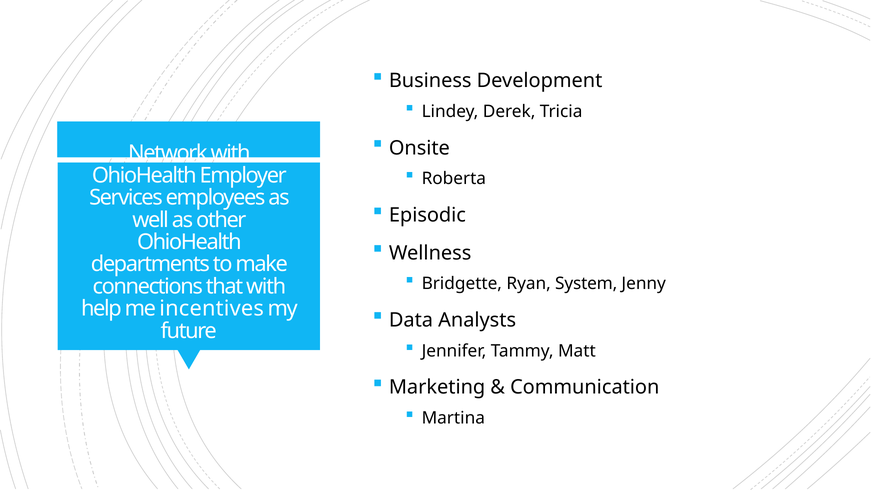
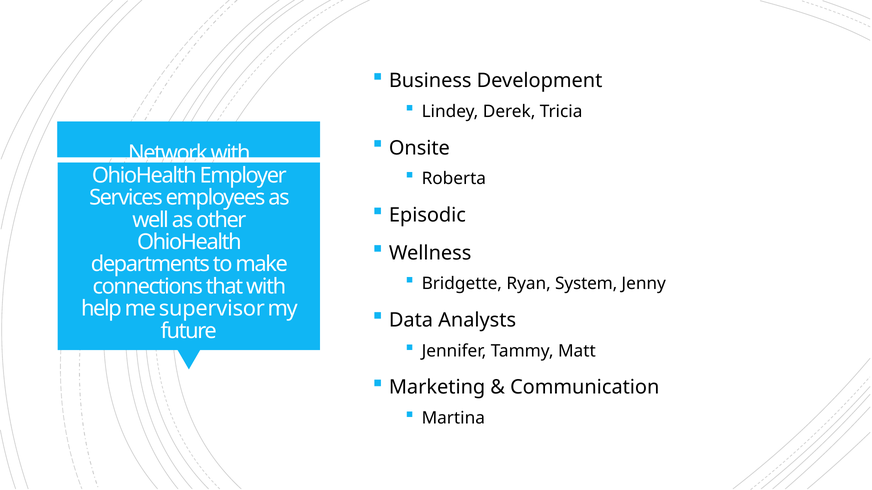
incentives: incentives -> supervisor (212, 309)
